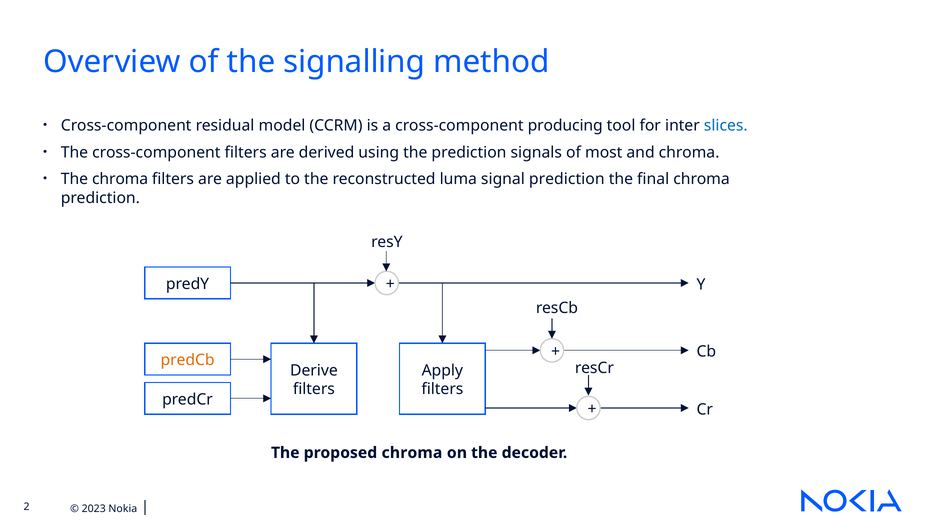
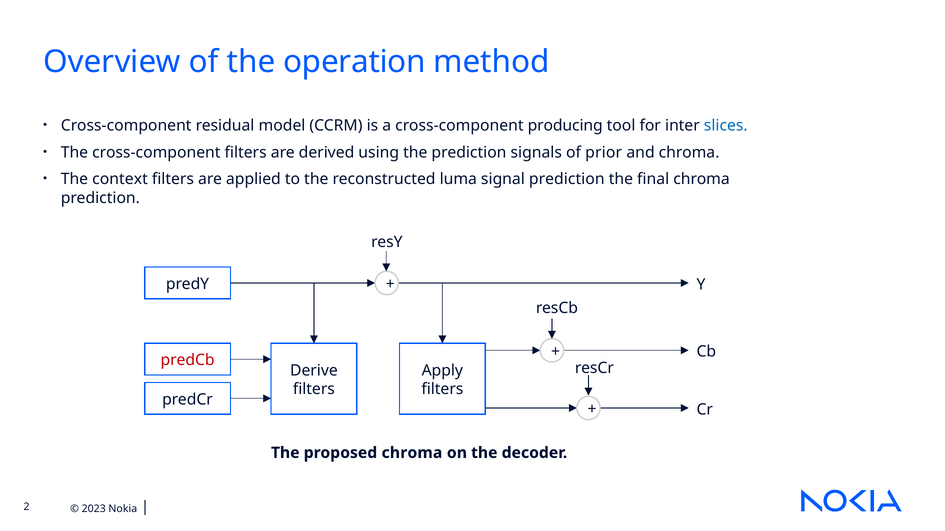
signalling: signalling -> operation (354, 62)
most: most -> prior (604, 153)
The chroma: chroma -> context (120, 179)
predCb colour: orange -> red (188, 361)
